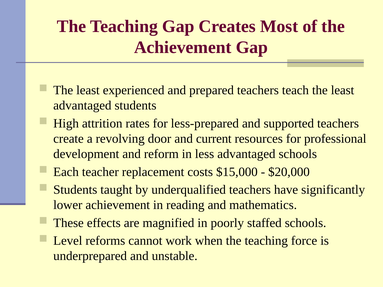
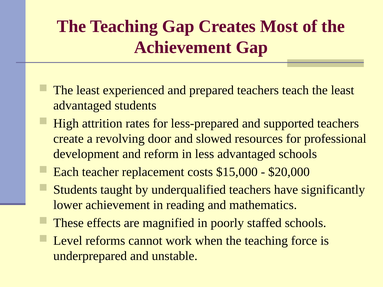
current: current -> slowed (214, 139)
